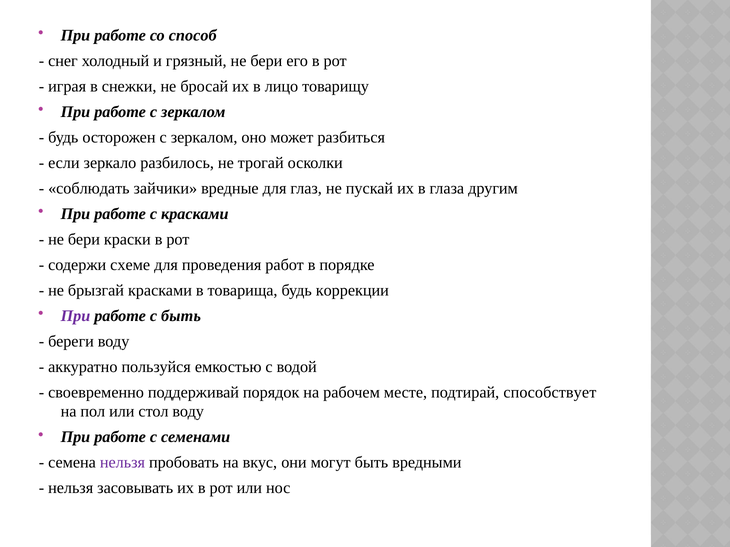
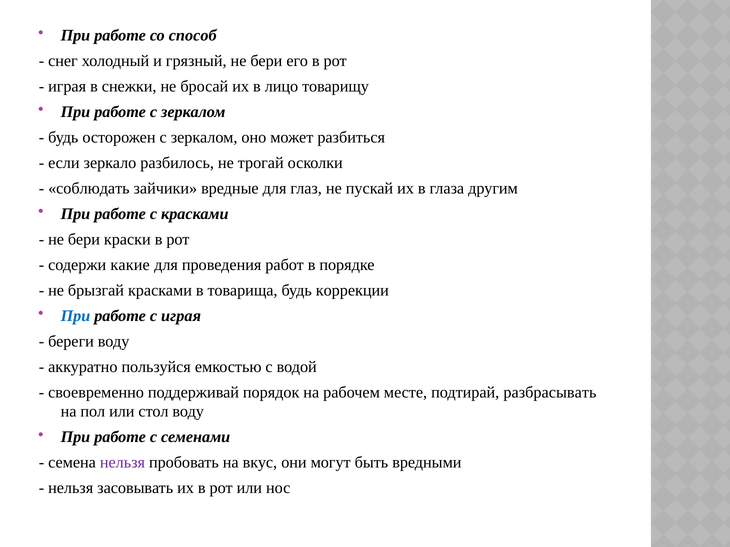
схеме: схеме -> какие (130, 265)
При colour: purple -> blue (75, 316)
с быть: быть -> играя (181, 316)
способствует: способствует -> разбрасывать (550, 393)
